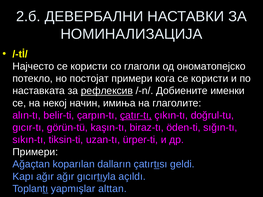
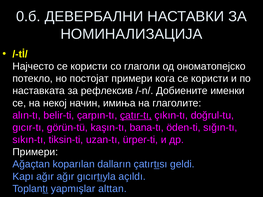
2.б: 2.б -> 0.б (28, 17)
рефлексив underline: present -> none (107, 91)
biraz-tı: biraz-tı -> bana-tı (147, 128)
